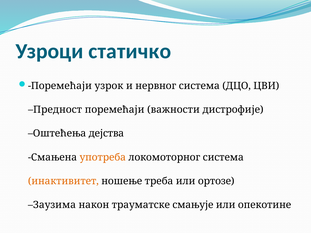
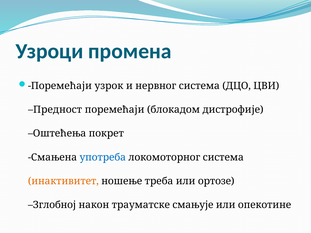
статичко: статичко -> промена (130, 51)
важности: важности -> блокадом (173, 110)
дејства: дејства -> покрет (106, 134)
употреба colour: orange -> blue (103, 157)
Заузима: Заузима -> Зглобној (52, 205)
